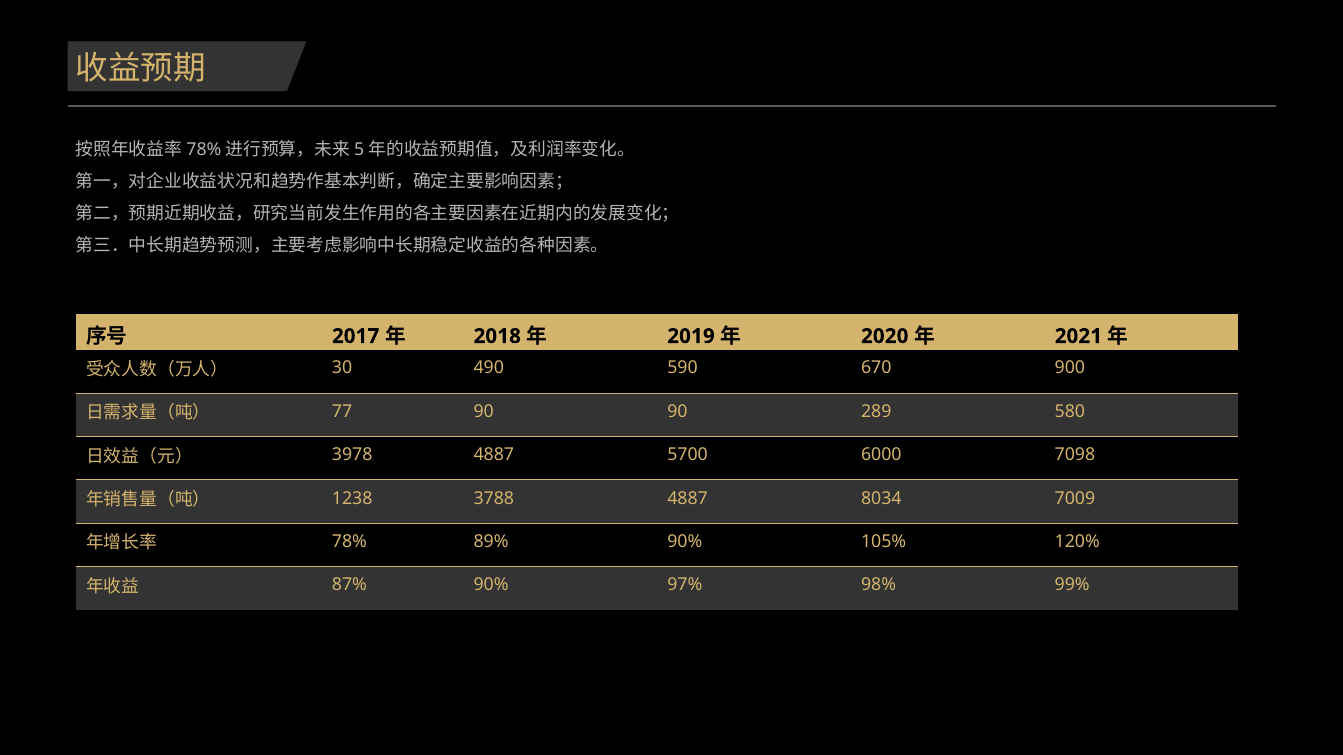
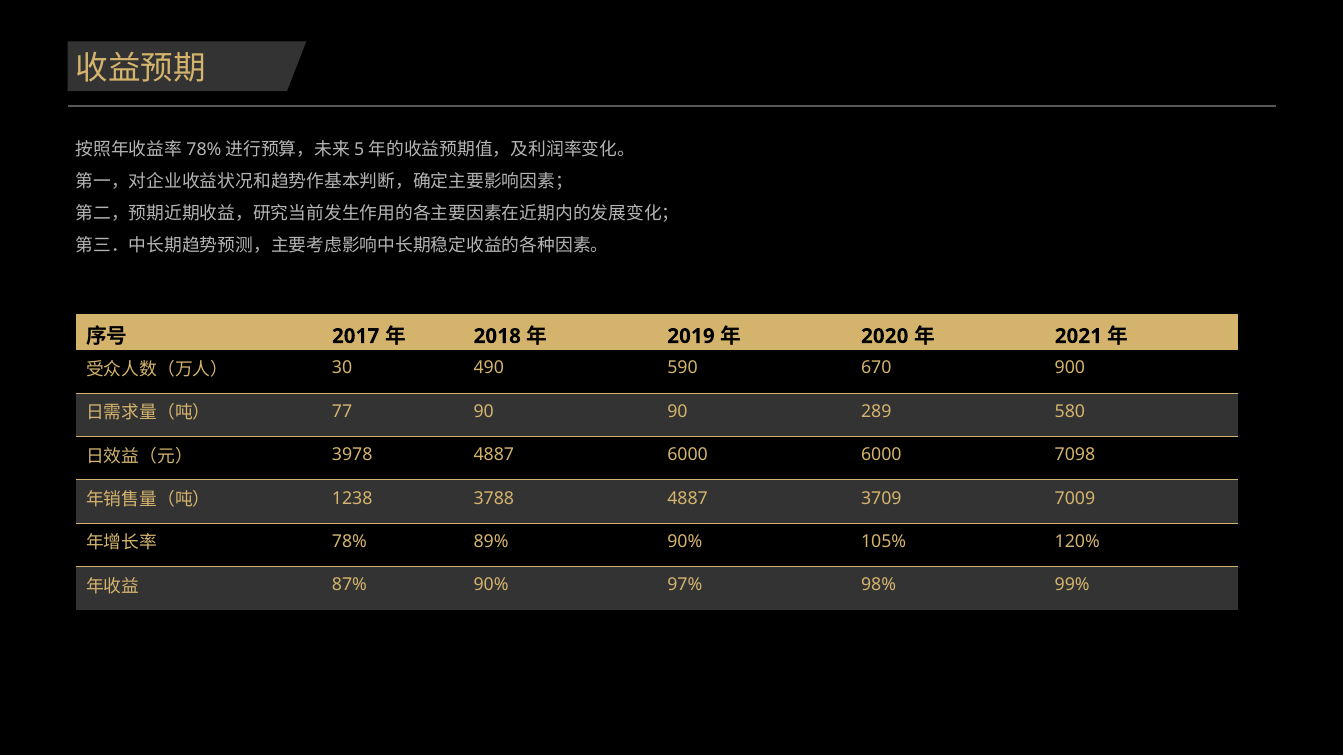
4887 5700: 5700 -> 6000 (688, 455)
8034: 8034 -> 3709 (881, 498)
